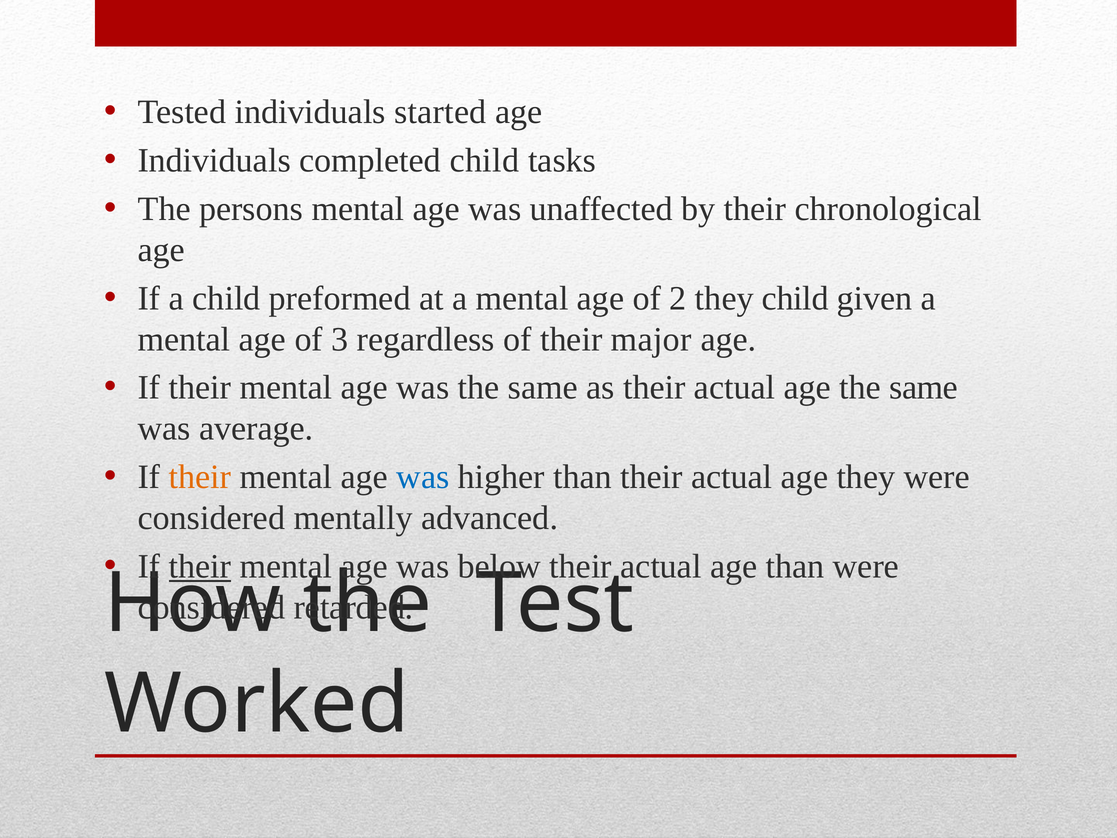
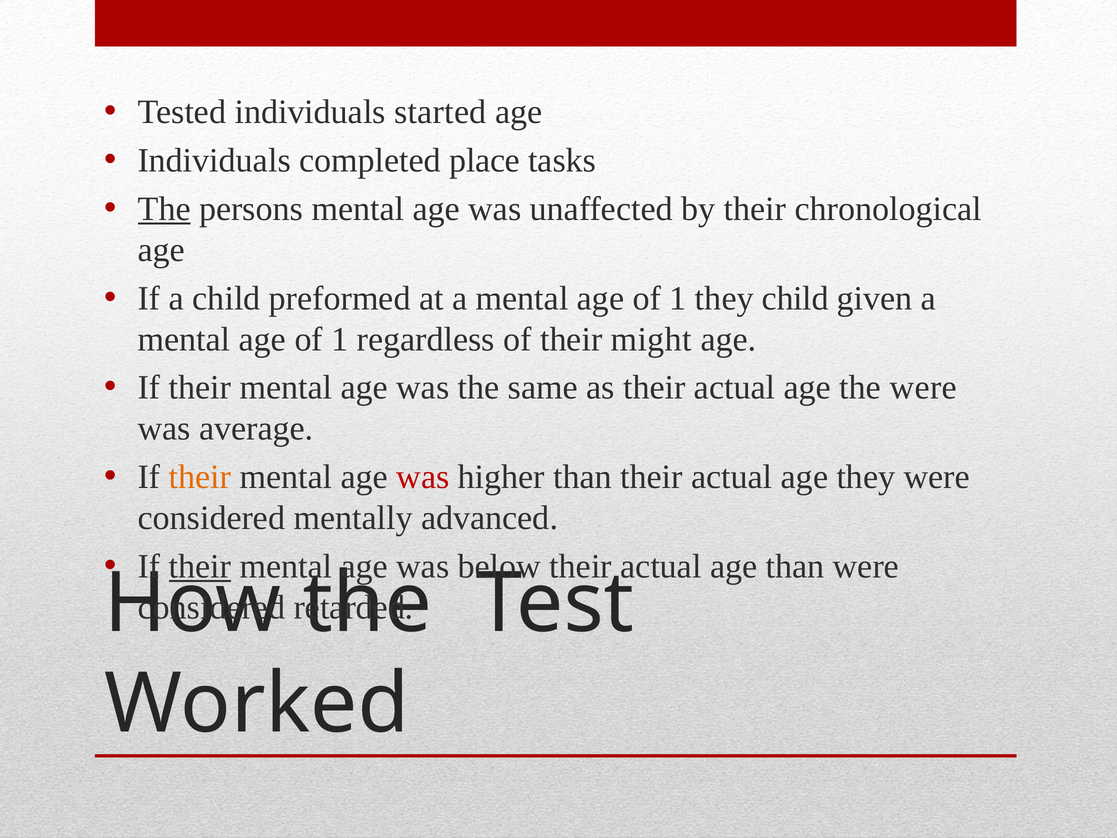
completed child: child -> place (485, 161)
The underline: none -> present (164, 209)
2: 2 -> 1 (678, 298)
3: 3 -> 1 (340, 339)
major: major -> might (651, 339)
age the same: same -> were (923, 388)
was colour: blue -> red (423, 477)
